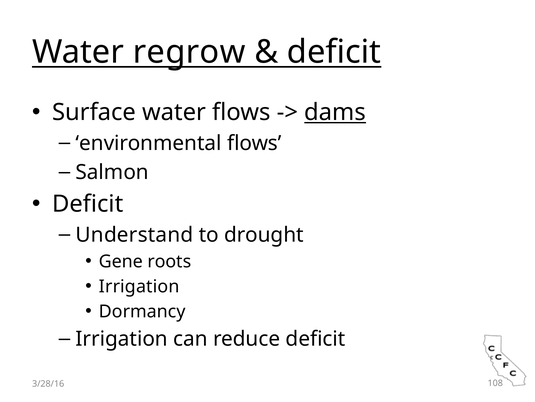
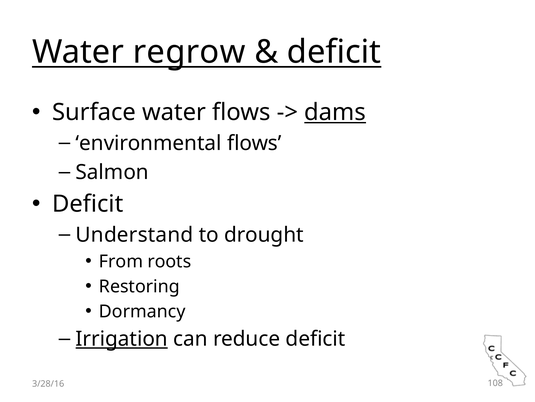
Gene: Gene -> From (121, 261)
Irrigation: Irrigation -> Restoring (139, 286)
Irrigation underline: none -> present (122, 338)
